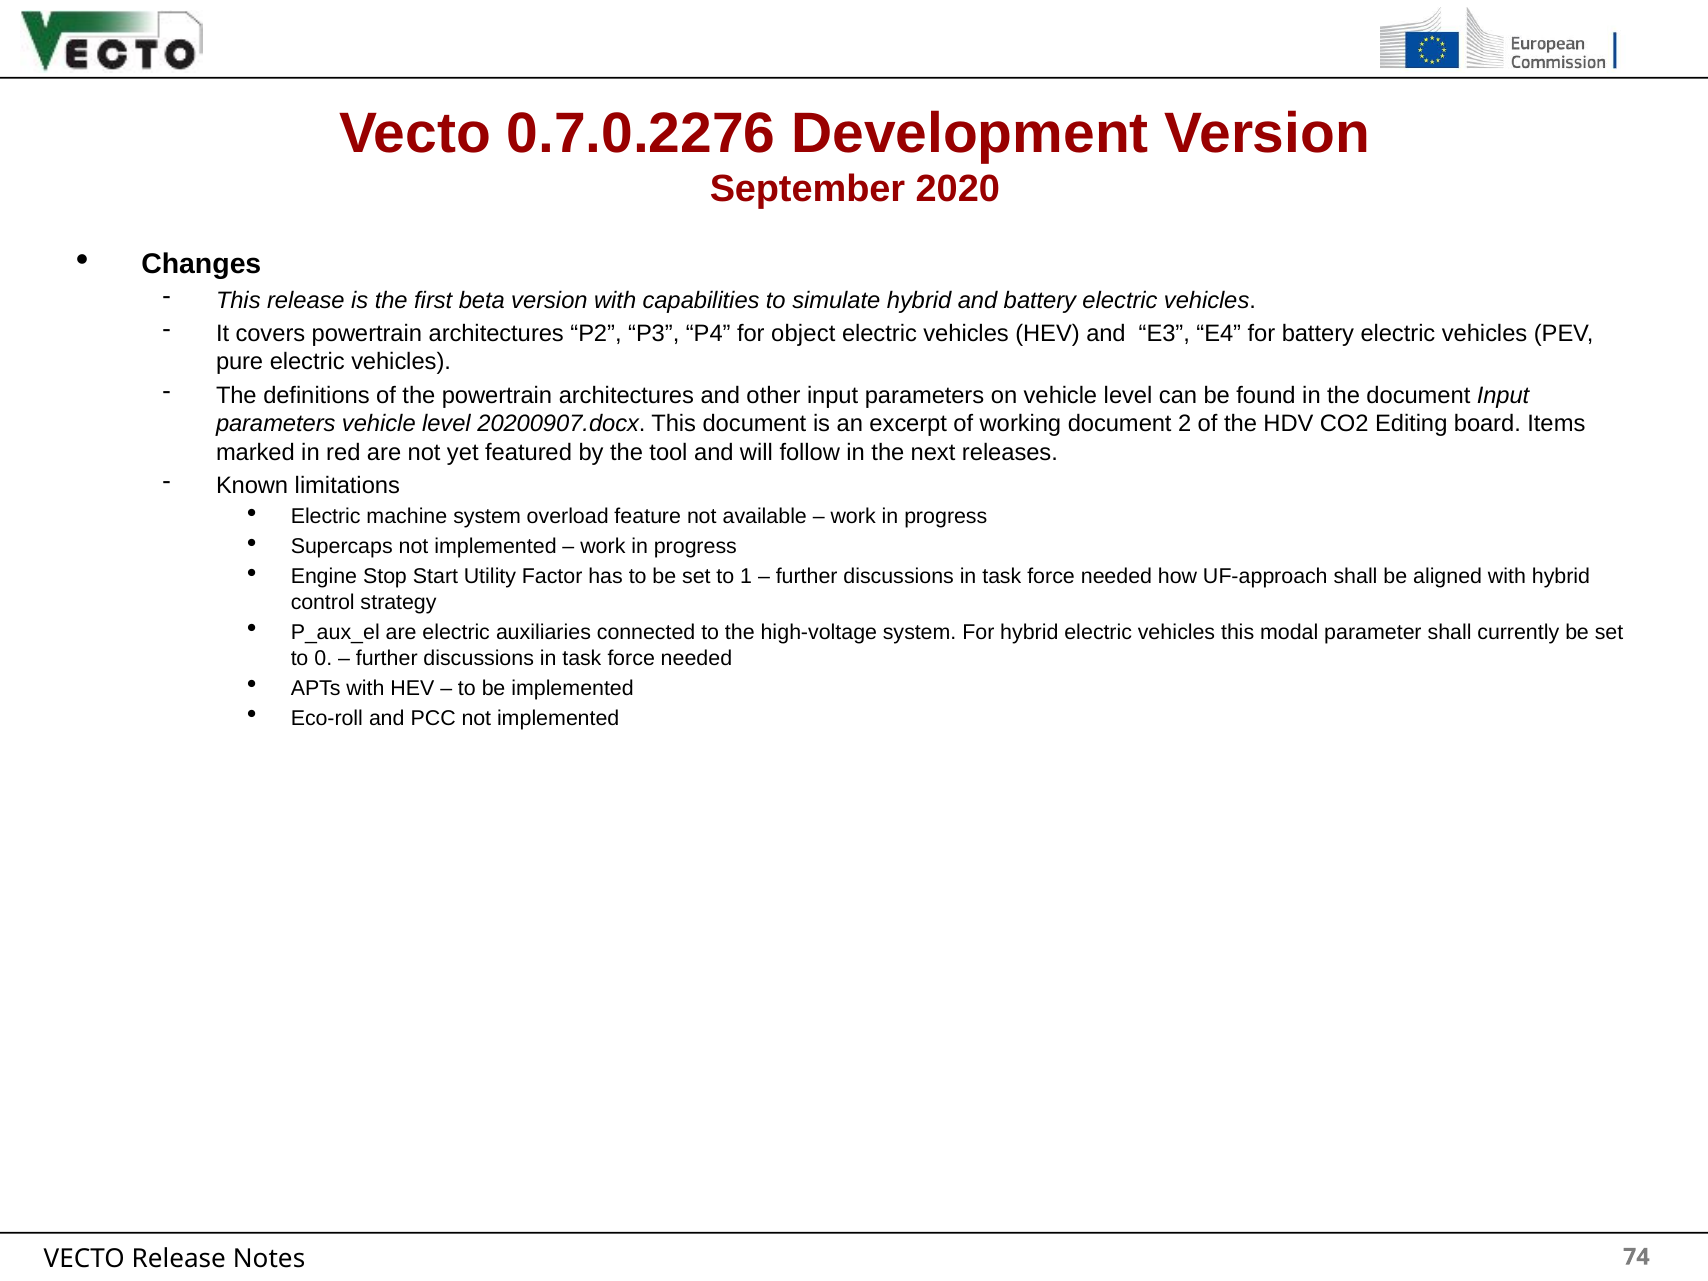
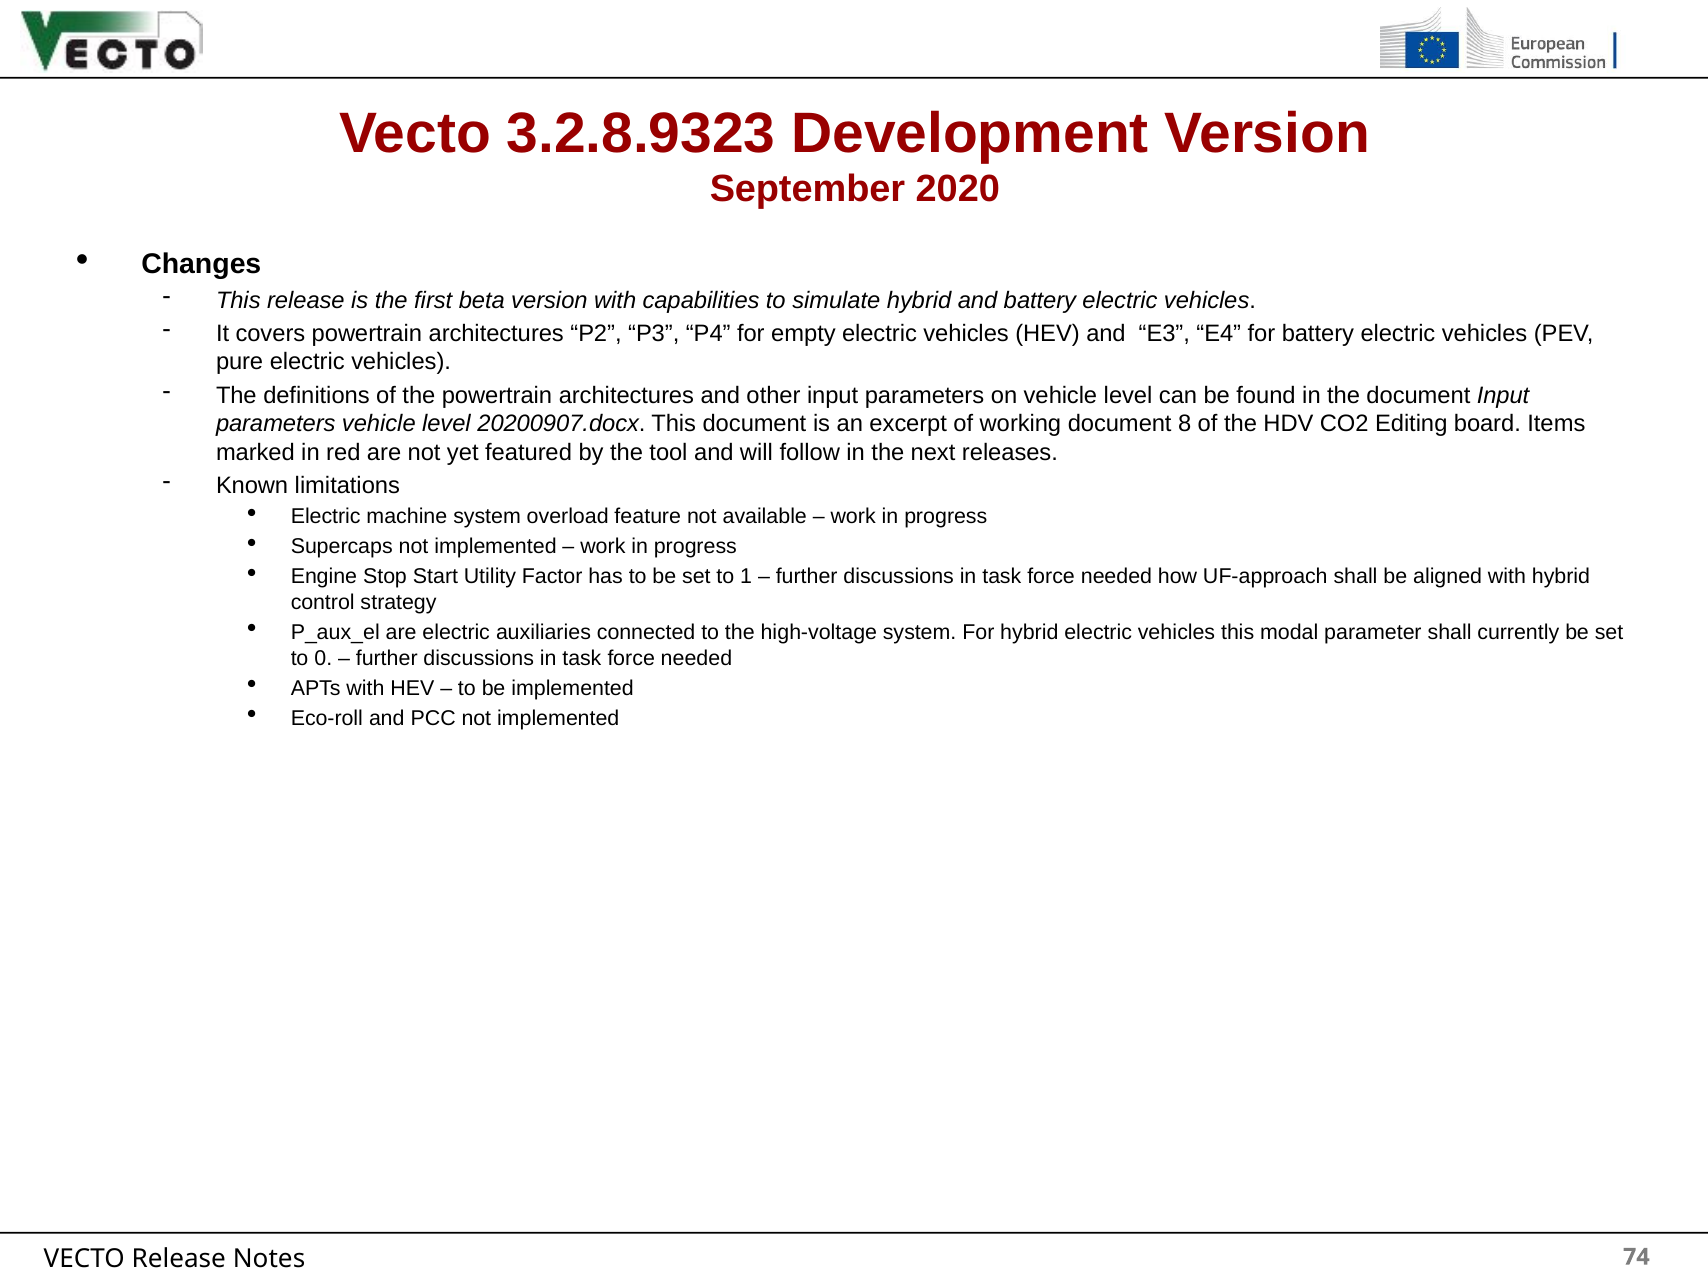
0.7.0.2276: 0.7.0.2276 -> 3.2.8.9323 (641, 134)
object: object -> empty (803, 333)
2: 2 -> 8 (1185, 424)
